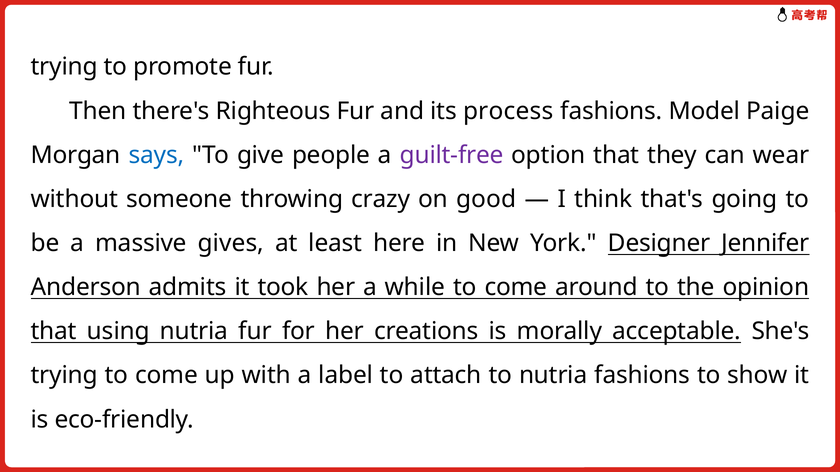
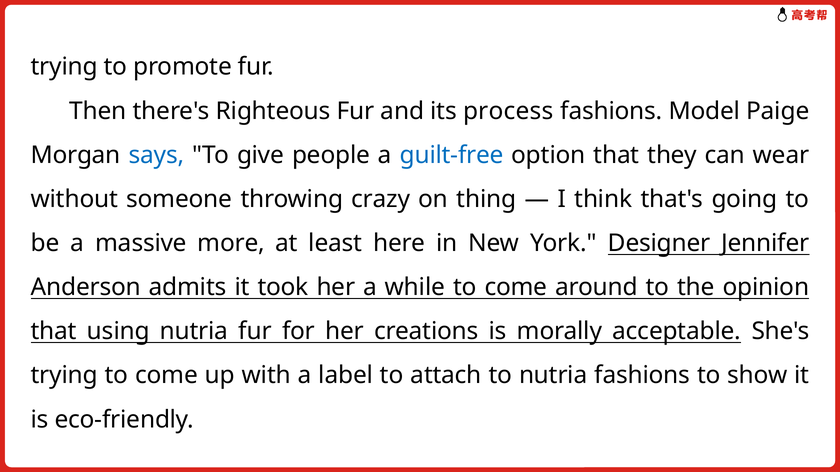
guilt-free colour: purple -> blue (452, 155)
good: good -> thing (486, 199)
gives: gives -> more (231, 243)
